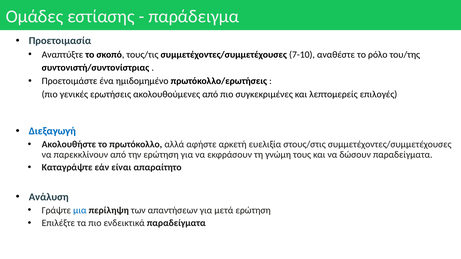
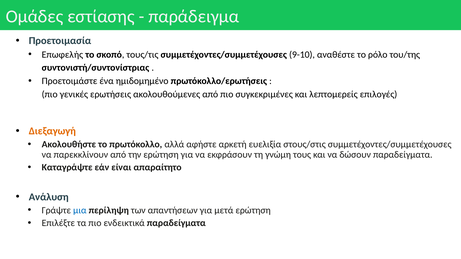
Αναπτύξτε: Αναπτύξτε -> Επωφελής (62, 55)
7-10: 7-10 -> 9-10 (302, 55)
Διεξαγωγή colour: blue -> orange (52, 131)
